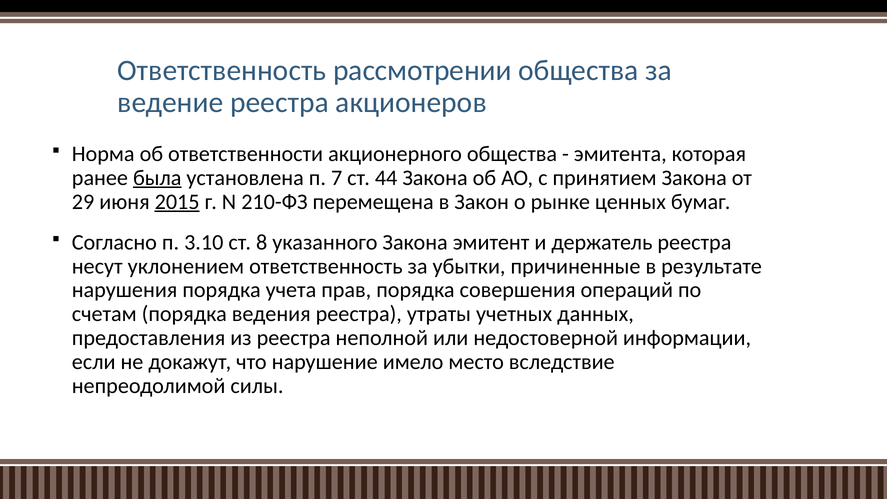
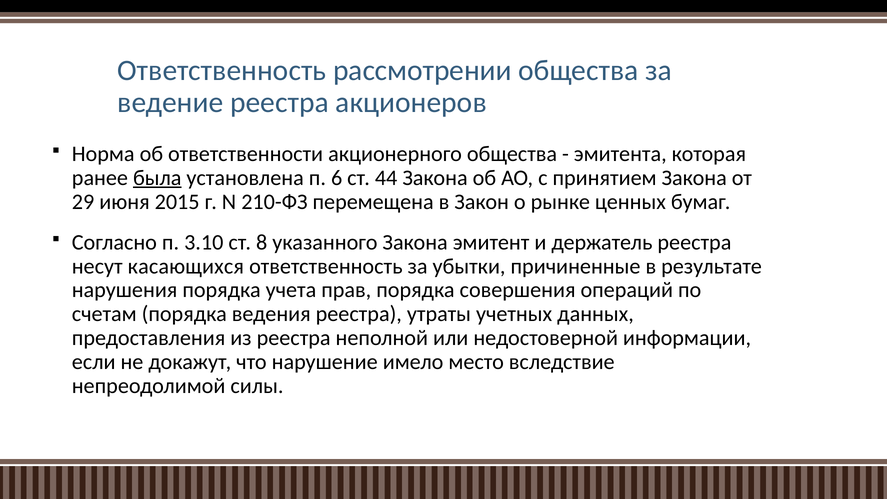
7: 7 -> 6 (337, 178)
2015 underline: present -> none (177, 202)
уклонением: уклонением -> касающихся (186, 266)
